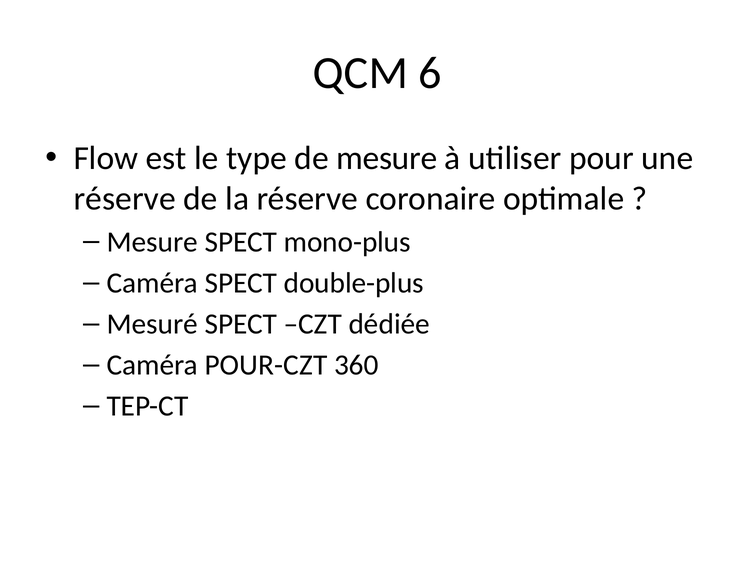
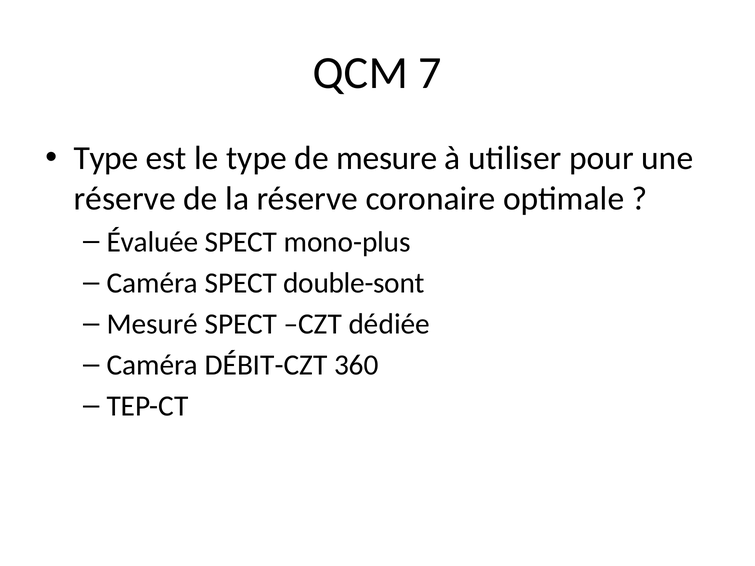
6: 6 -> 7 (430, 73)
Flow: Flow -> Type (106, 158)
Mesure: Mesure -> Évaluée (152, 242)
double-plus: double-plus -> double-sont (354, 283)
POUR-CZT: POUR-CZT -> DÉBIT-CZT (266, 365)
